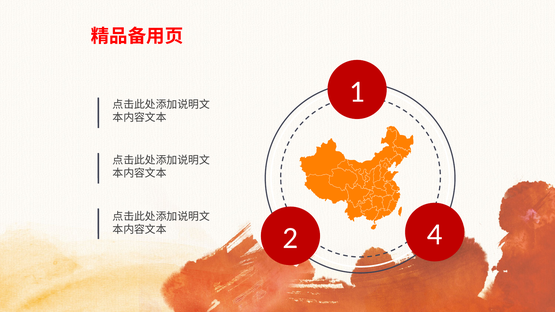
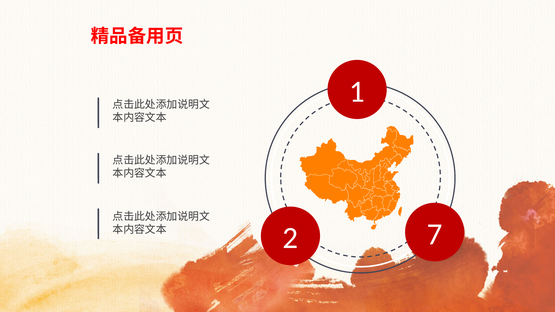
4: 4 -> 7 (435, 234)
